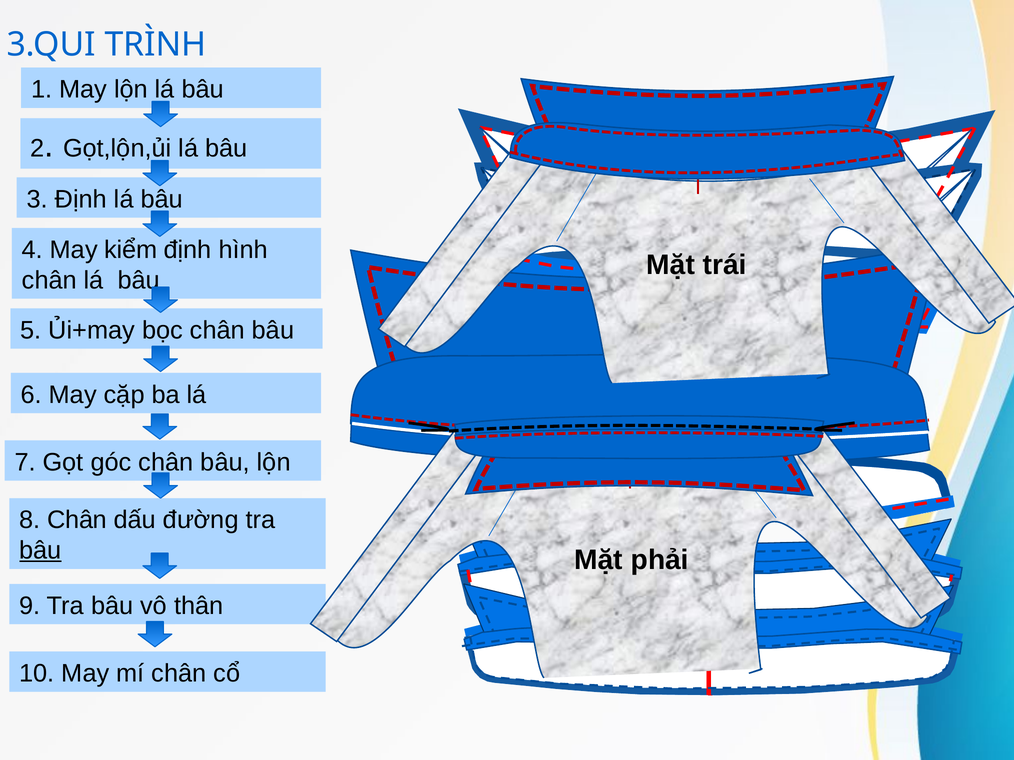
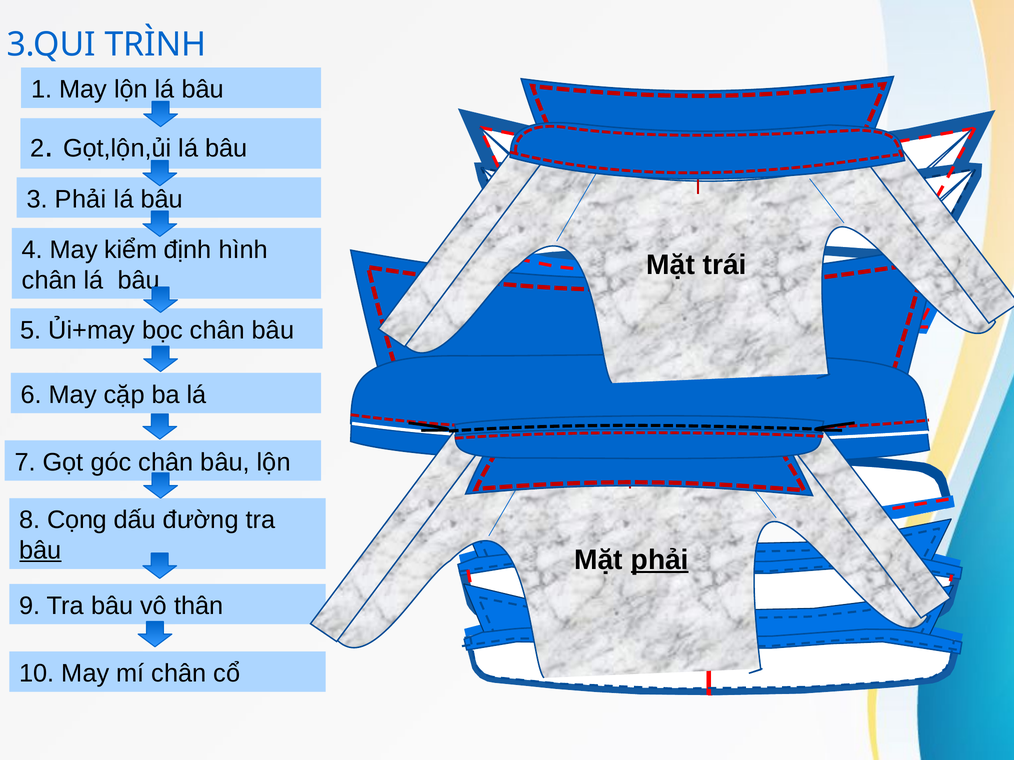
3 Định: Định -> Phải (81, 199)
8 Chân: Chân -> Cọng (77, 520)
phải underline: none -> present (660, 560)
